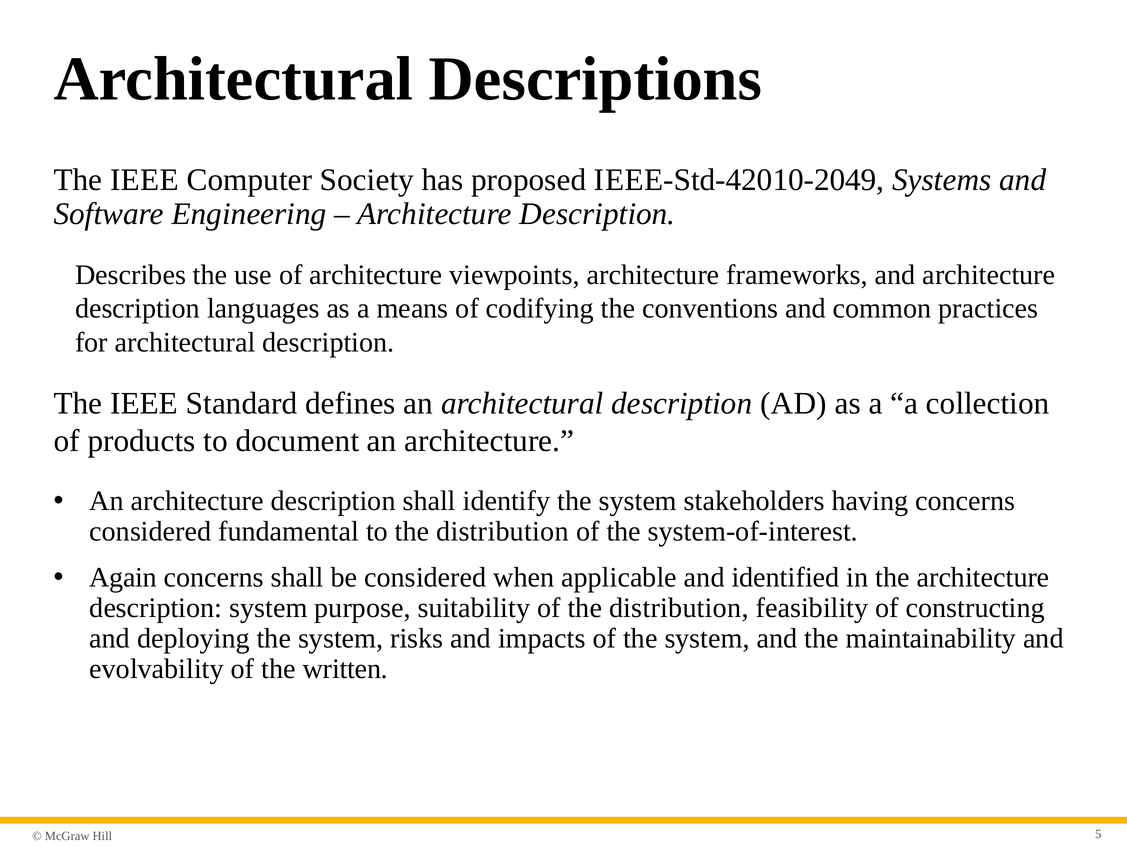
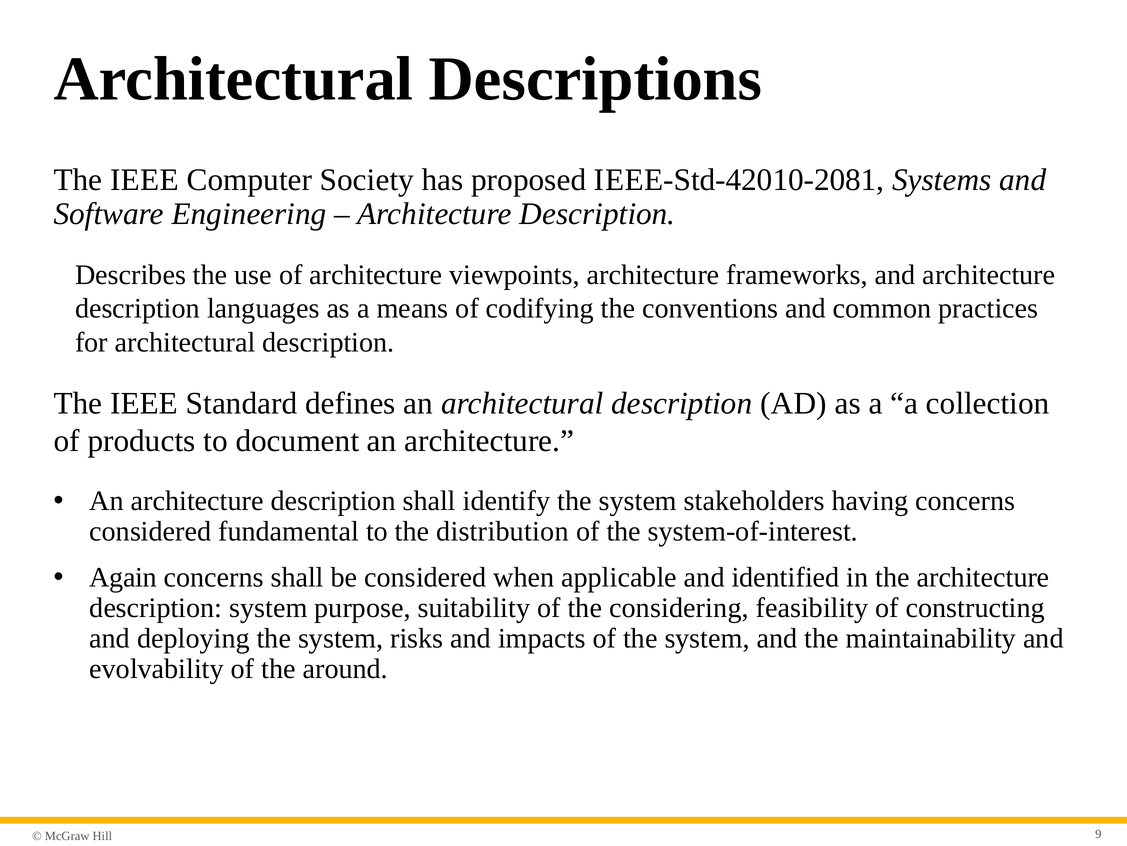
E-Std-42010-2049: E-Std-42010-2049 -> E-Std-42010-2081 (764, 180)
of the distribution: distribution -> considering (679, 607)
written: written -> around (345, 668)
5: 5 -> 9 (1098, 833)
